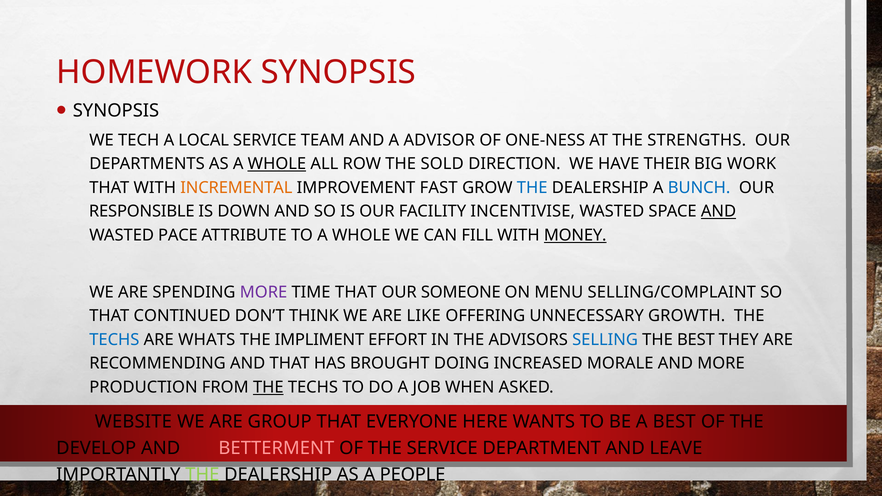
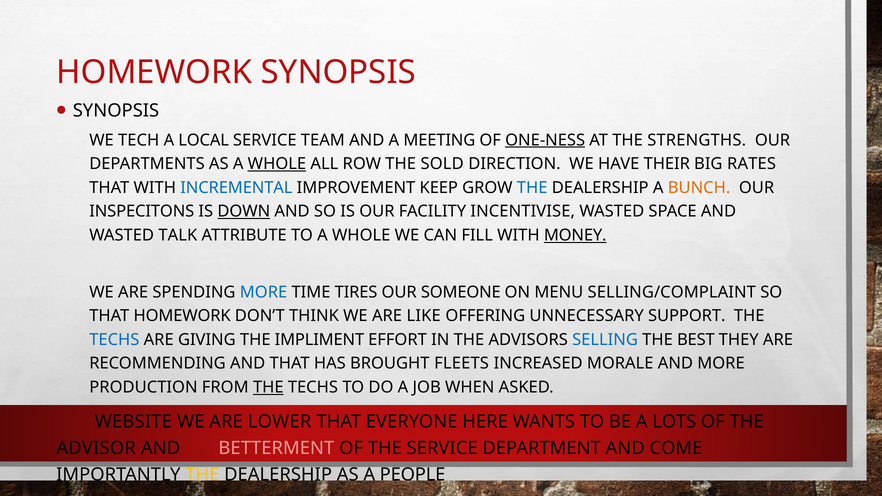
ADVISOR: ADVISOR -> MEETING (439, 140)
ONE-NESS underline: none -> present (545, 140)
WORK: WORK -> RATES (752, 164)
INCREMENTAL colour: orange -> blue (236, 188)
FAST: FAST -> KEEP (439, 188)
BUNCH colour: blue -> orange (699, 188)
RESPONSIBLE: RESPONSIBLE -> INSPECITONS (142, 212)
DOWN underline: none -> present (244, 212)
AND underline: present -> none (719, 212)
PACE: PACE -> TALK (178, 235)
MORE colour: purple -> blue (264, 292)
TIME THAT: THAT -> TIRES (356, 292)
THAT CONTINUED: CONTINUED -> HOMEWORK (182, 316)
GROWTH: GROWTH -> SUPPORT (687, 316)
WHATS: WHATS -> GIVING (207, 340)
DOING: DOING -> FLEETS (462, 364)
GROUP: GROUP -> LOWER (280, 422)
A BEST: BEST -> LOTS (674, 422)
DEVELOP: DEVELOP -> ADVISOR (96, 448)
LEAVE: LEAVE -> COME (676, 448)
THE colour: light green -> yellow (202, 475)
